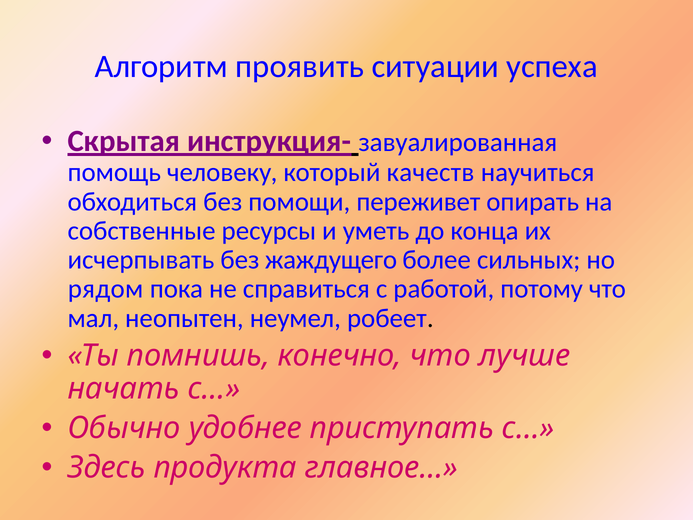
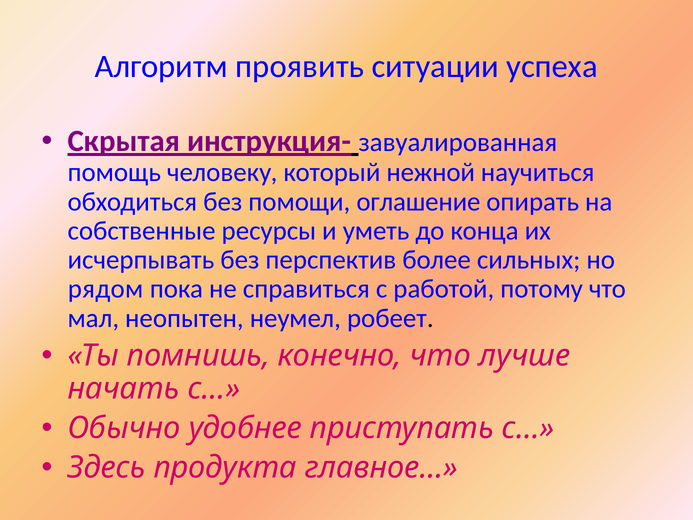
качеств: качеств -> нежной (431, 172)
переживет: переживет -> оглашение (418, 202)
жаждущего: жаждущего -> перспектив (331, 260)
